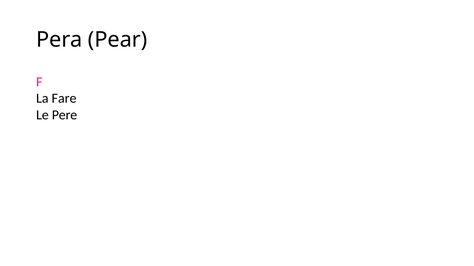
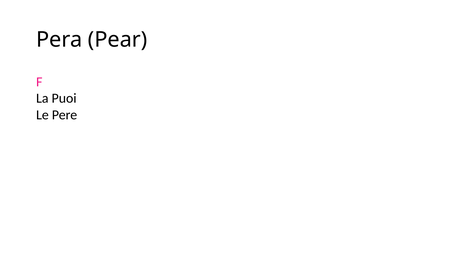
Fare: Fare -> Puoi (64, 99)
